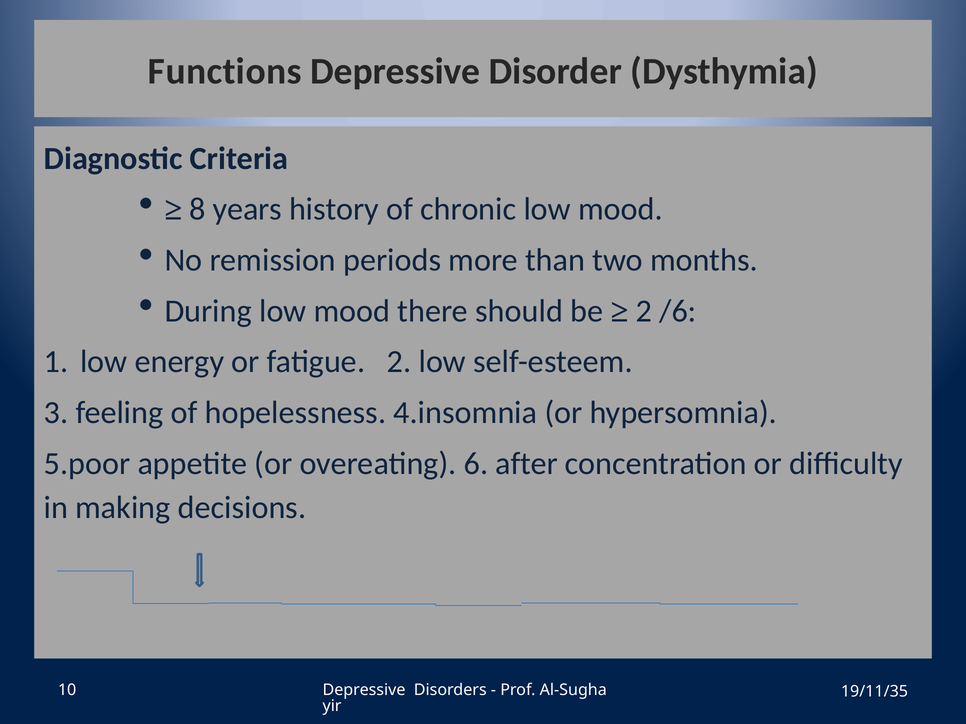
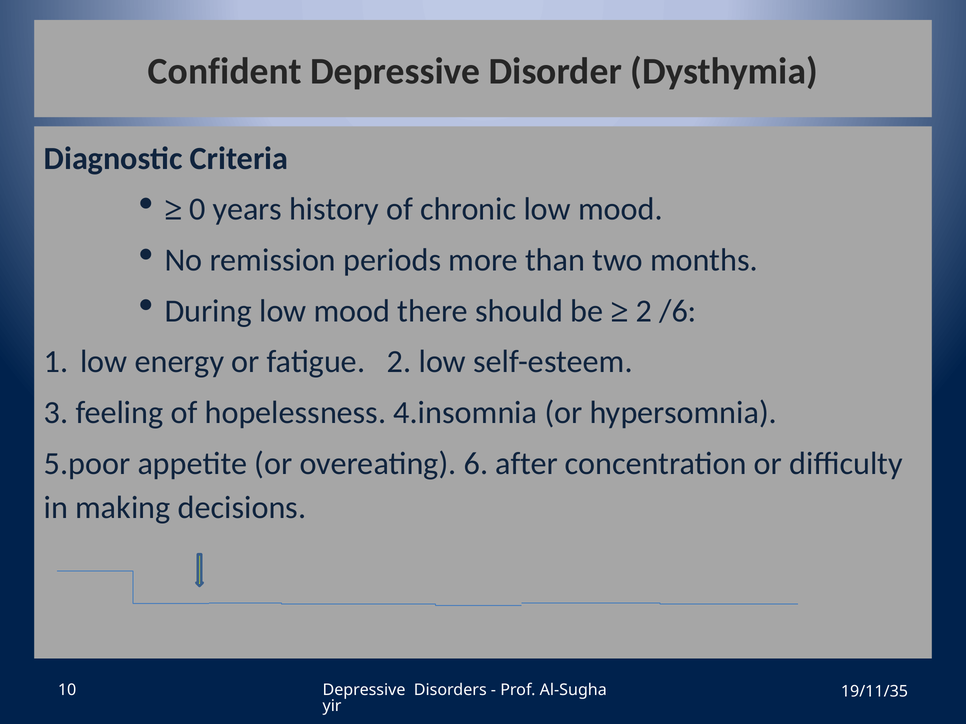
Functions: Functions -> Confident (225, 71)
8: 8 -> 0 (198, 209)
